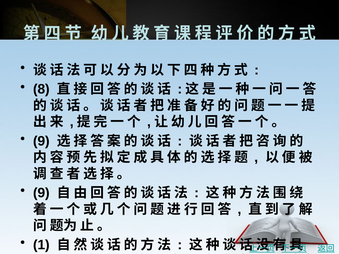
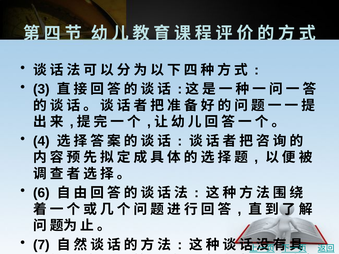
8: 8 -> 3 (41, 89)
9: 9 -> 4 (41, 141)
9: 9 -> 6 (41, 193)
1: 1 -> 7 (41, 245)
